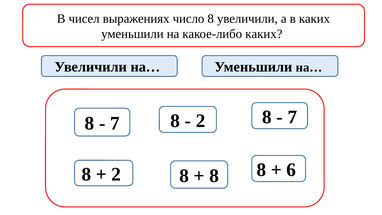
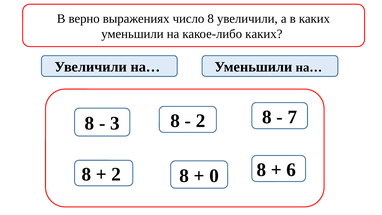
чисел: чисел -> верно (84, 19)
7: 7 -> 3 (115, 123)
8: 8 -> 0 (214, 176)
